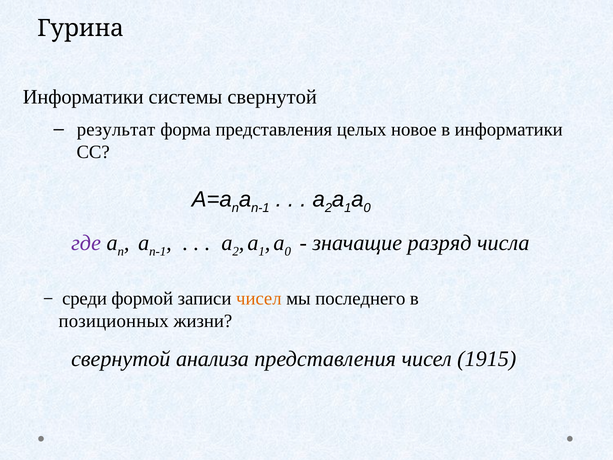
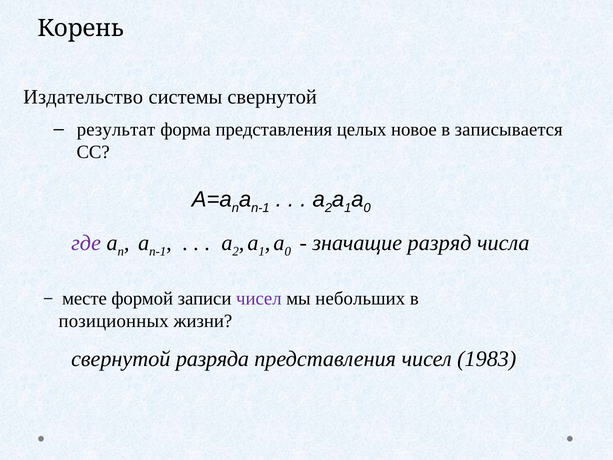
Гурина: Гурина -> Корень (81, 29)
Информатики: Информатики -> Издательство (83, 97)
в информатики: информатики -> записывается (509, 130)
среди: среди -> месте (84, 299)
чисел colour: orange -> purple (259, 299)
последнего: последнего -> небольших (360, 299)
анализа: анализа -> разряда (212, 359)
1915: 1915 -> 1983 (487, 359)
